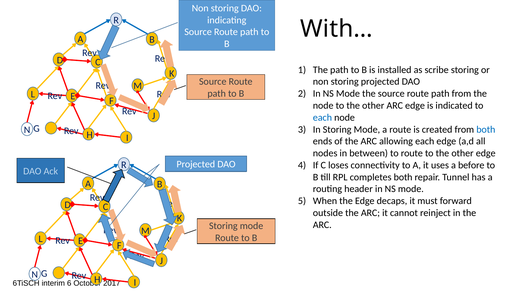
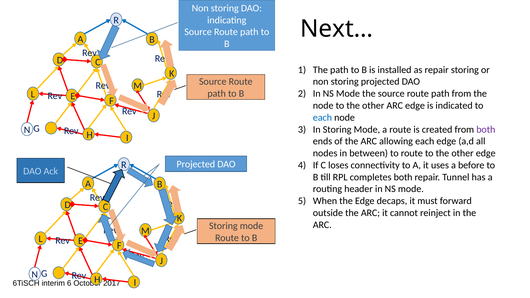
With…: With… -> Next… (337, 29)
as scribe: scribe -> repair (437, 70)
both colour: blue -> purple (486, 129)
